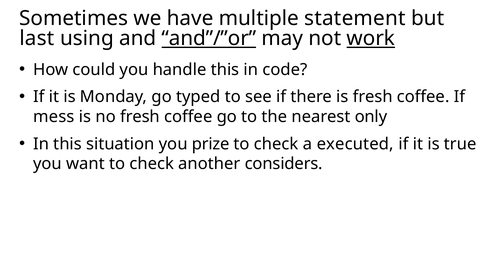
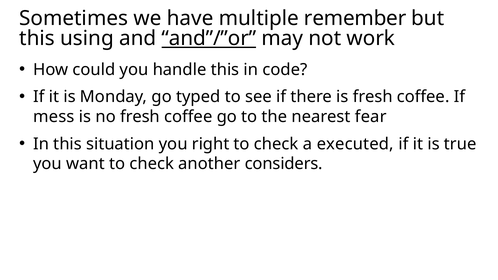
statement: statement -> remember (355, 18)
last: last -> this (37, 38)
work underline: present -> none (371, 38)
only: only -> fear (371, 117)
prize: prize -> right (211, 144)
